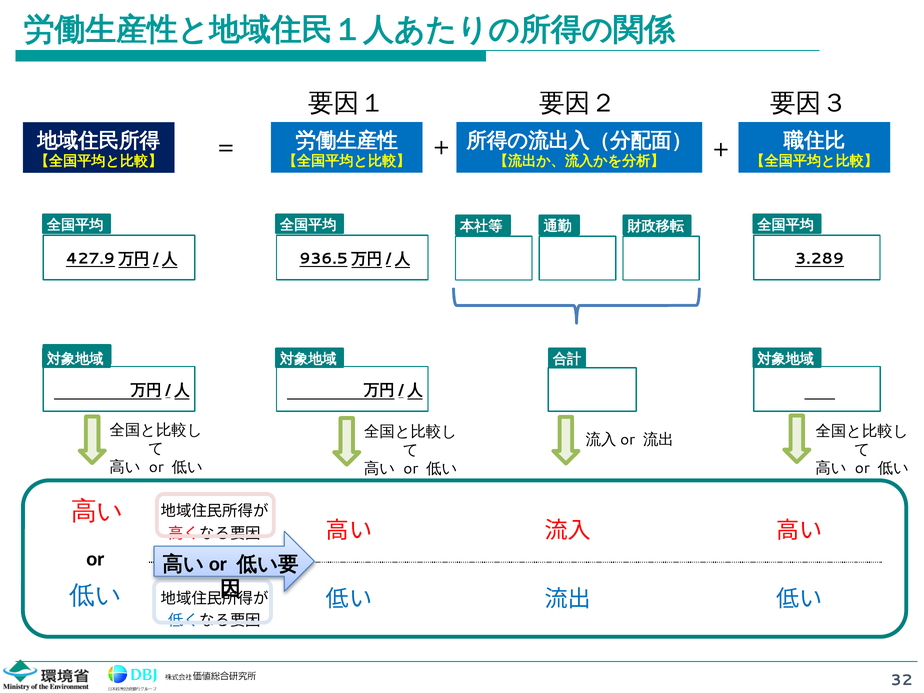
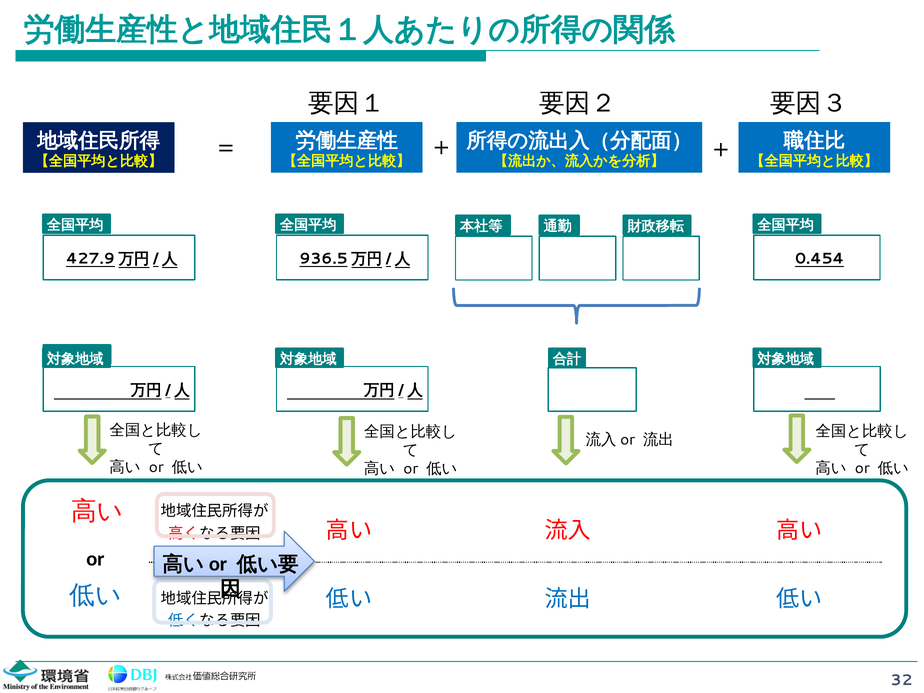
3.289: 3.289 -> 0.454 (820, 259)
